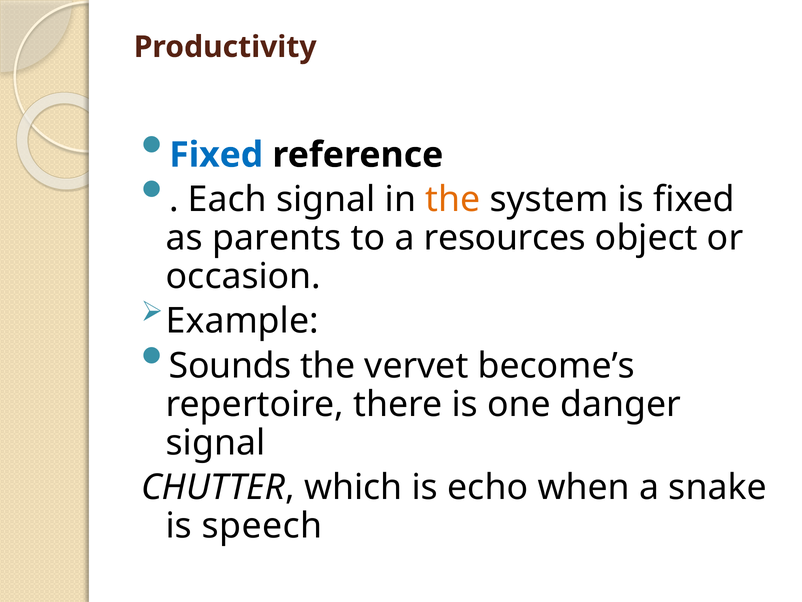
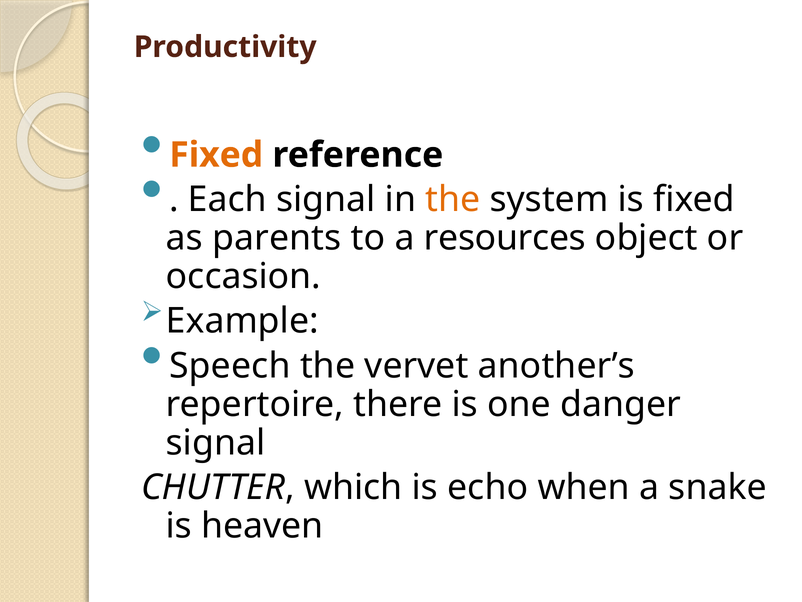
Fixed colour: blue -> orange (216, 155)
Sounds: Sounds -> Speech (230, 365)
become’s: become’s -> another’s (556, 365)
speech: speech -> heaven (262, 526)
